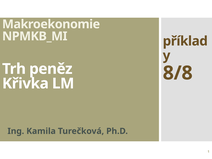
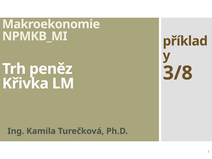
8/8: 8/8 -> 3/8 (178, 73)
